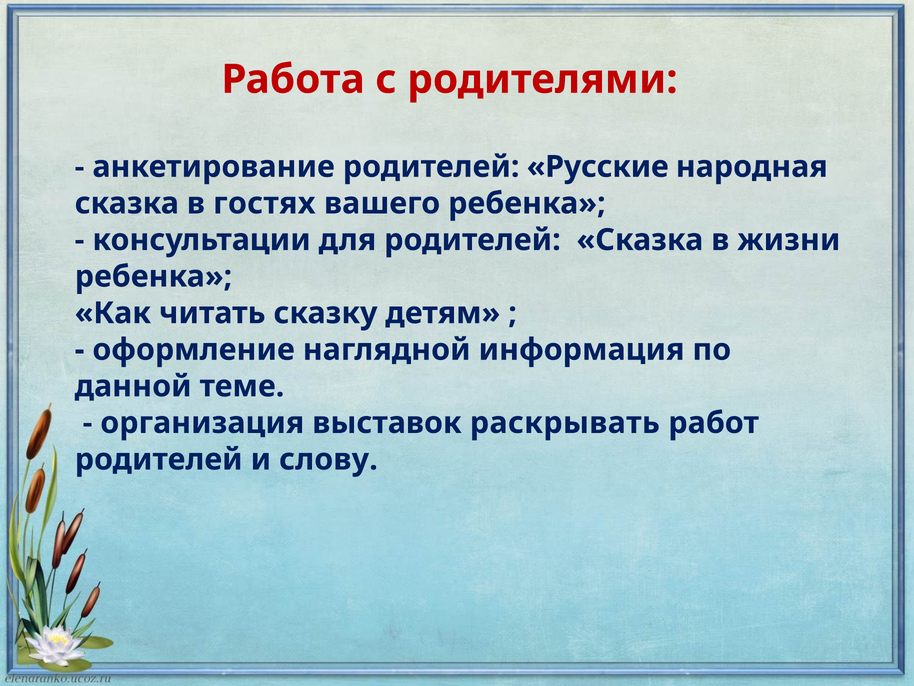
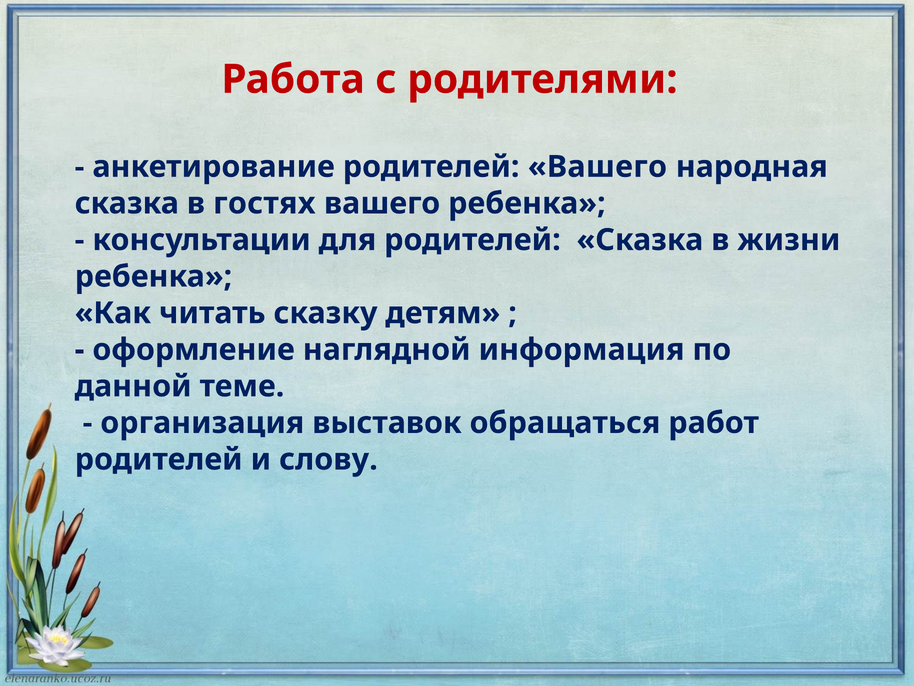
родителей Русские: Русские -> Вашего (597, 167)
раскрывать: раскрывать -> обращаться (565, 423)
